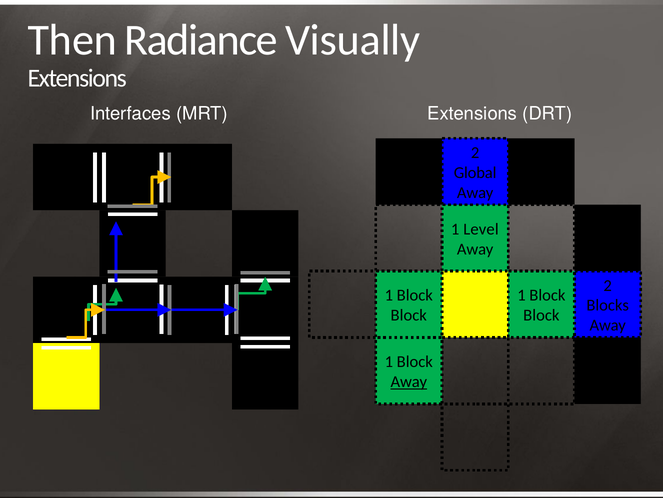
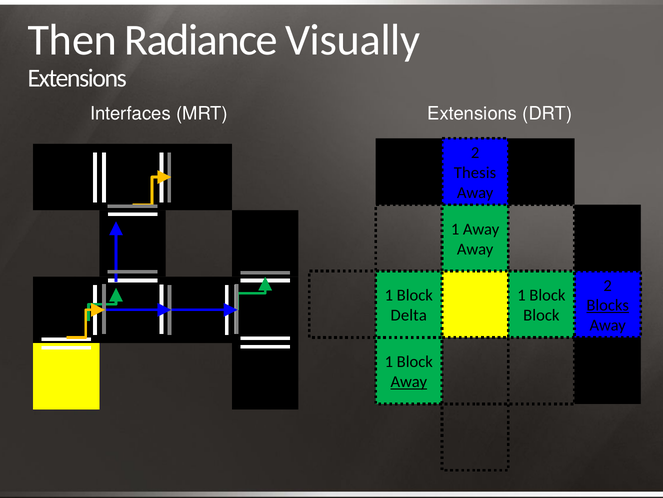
Global: Global -> Thesis (475, 172)
1 Level: Level -> Away (481, 229)
Blocks underline: none -> present (608, 305)
Block: Block -> Delta (409, 315)
